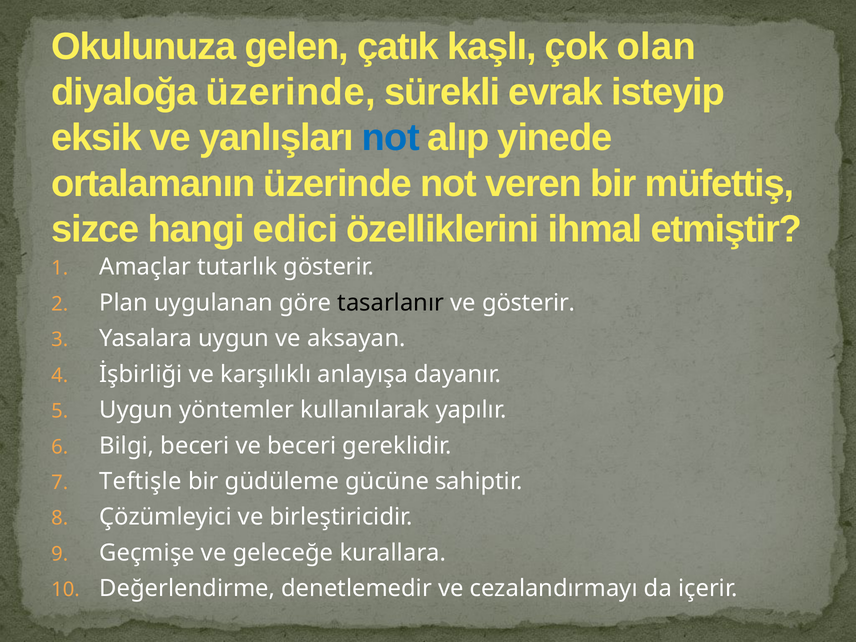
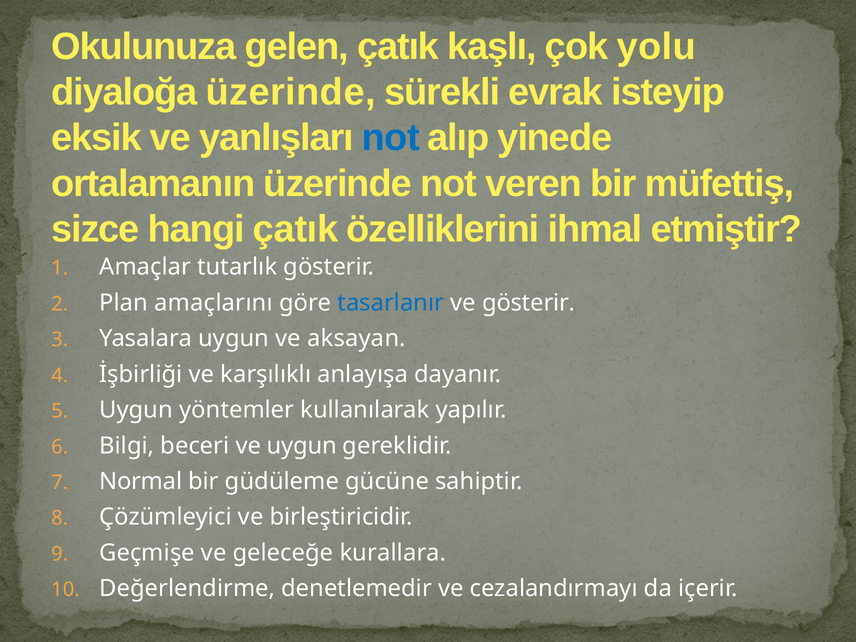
olan: olan -> yolu (656, 47)
hangi edici: edici -> çatık (296, 229)
uygulanan: uygulanan -> amaçlarını (214, 303)
tasarlanır colour: black -> blue (391, 303)
ve beceri: beceri -> uygun (302, 446)
Teftişle: Teftişle -> Normal (141, 481)
